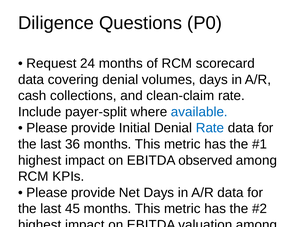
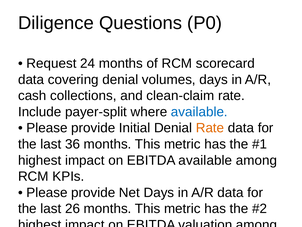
Rate colour: blue -> orange (210, 128)
EBITDA observed: observed -> available (205, 160)
45: 45 -> 26 (73, 208)
